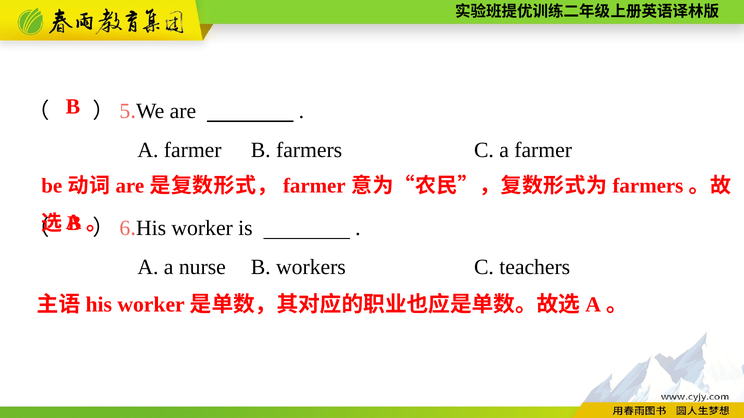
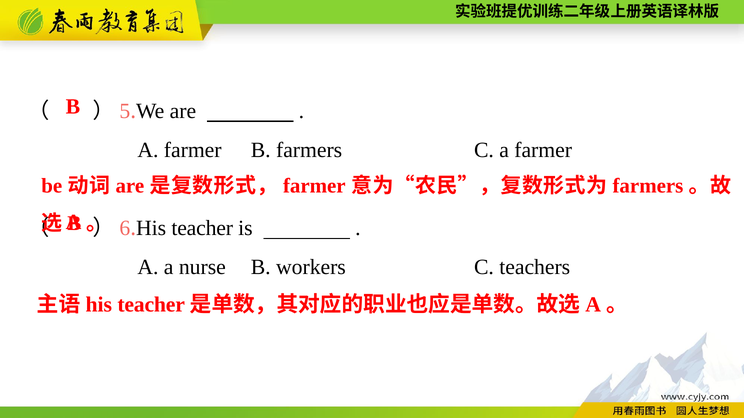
worker: worker -> teacher (202, 228)
worker: worker -> teacher (151, 305)
